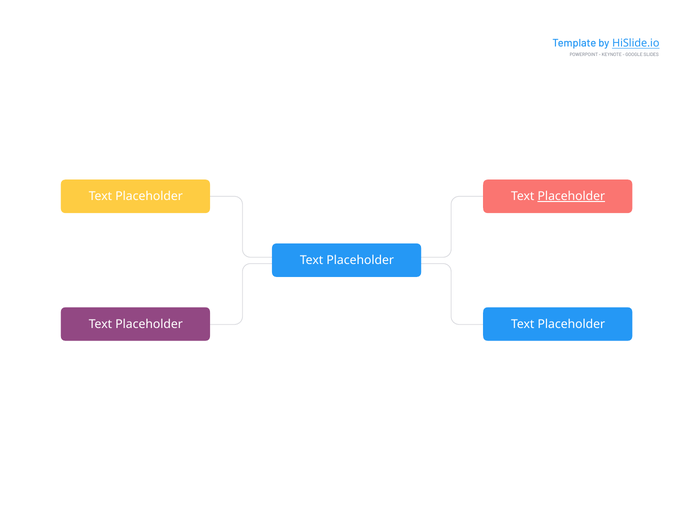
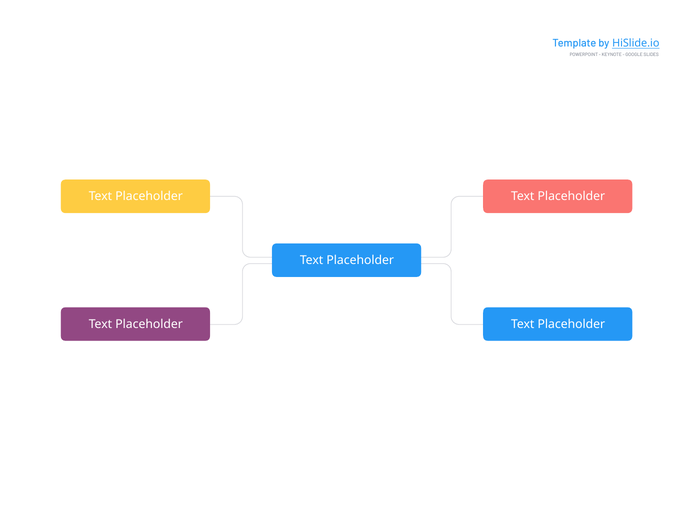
Placeholder underline: present -> none (571, 196)
